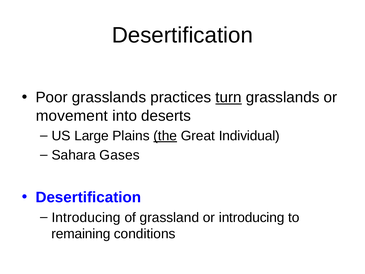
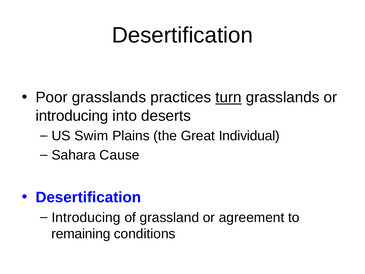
movement: movement -> introducing (72, 116)
Large: Large -> Swim (91, 136)
the underline: present -> none (165, 136)
Gases: Gases -> Cause (120, 155)
or introducing: introducing -> agreement (252, 217)
